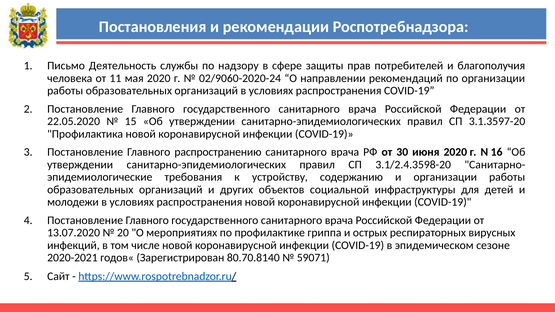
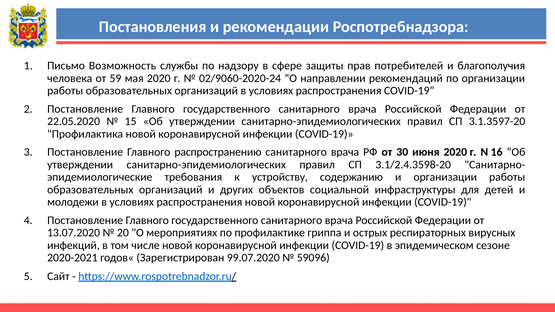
Деятельность: Деятельность -> Возможность (122, 66)
11: 11 -> 59 (115, 78)
80.70.8140: 80.70.8140 -> 99.07.2020 (253, 258)
59071: 59071 -> 59096 (313, 258)
